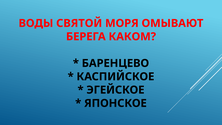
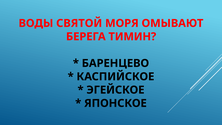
КАКОМ: КАКОМ -> ТИМИН (132, 37)
